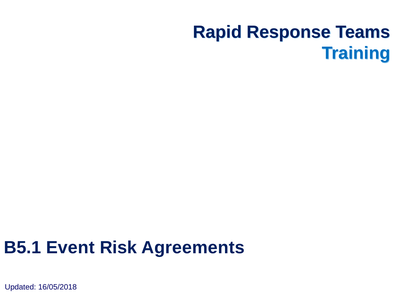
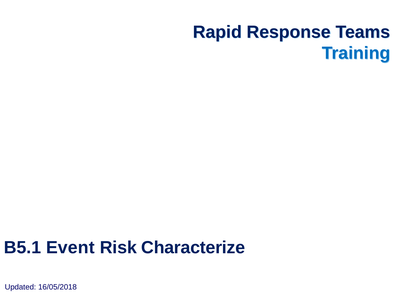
Agreements: Agreements -> Characterize (193, 247)
